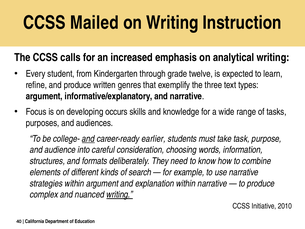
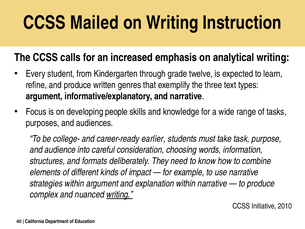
occurs: occurs -> people (116, 112)
and underline: present -> none (88, 139)
search: search -> impact (140, 172)
